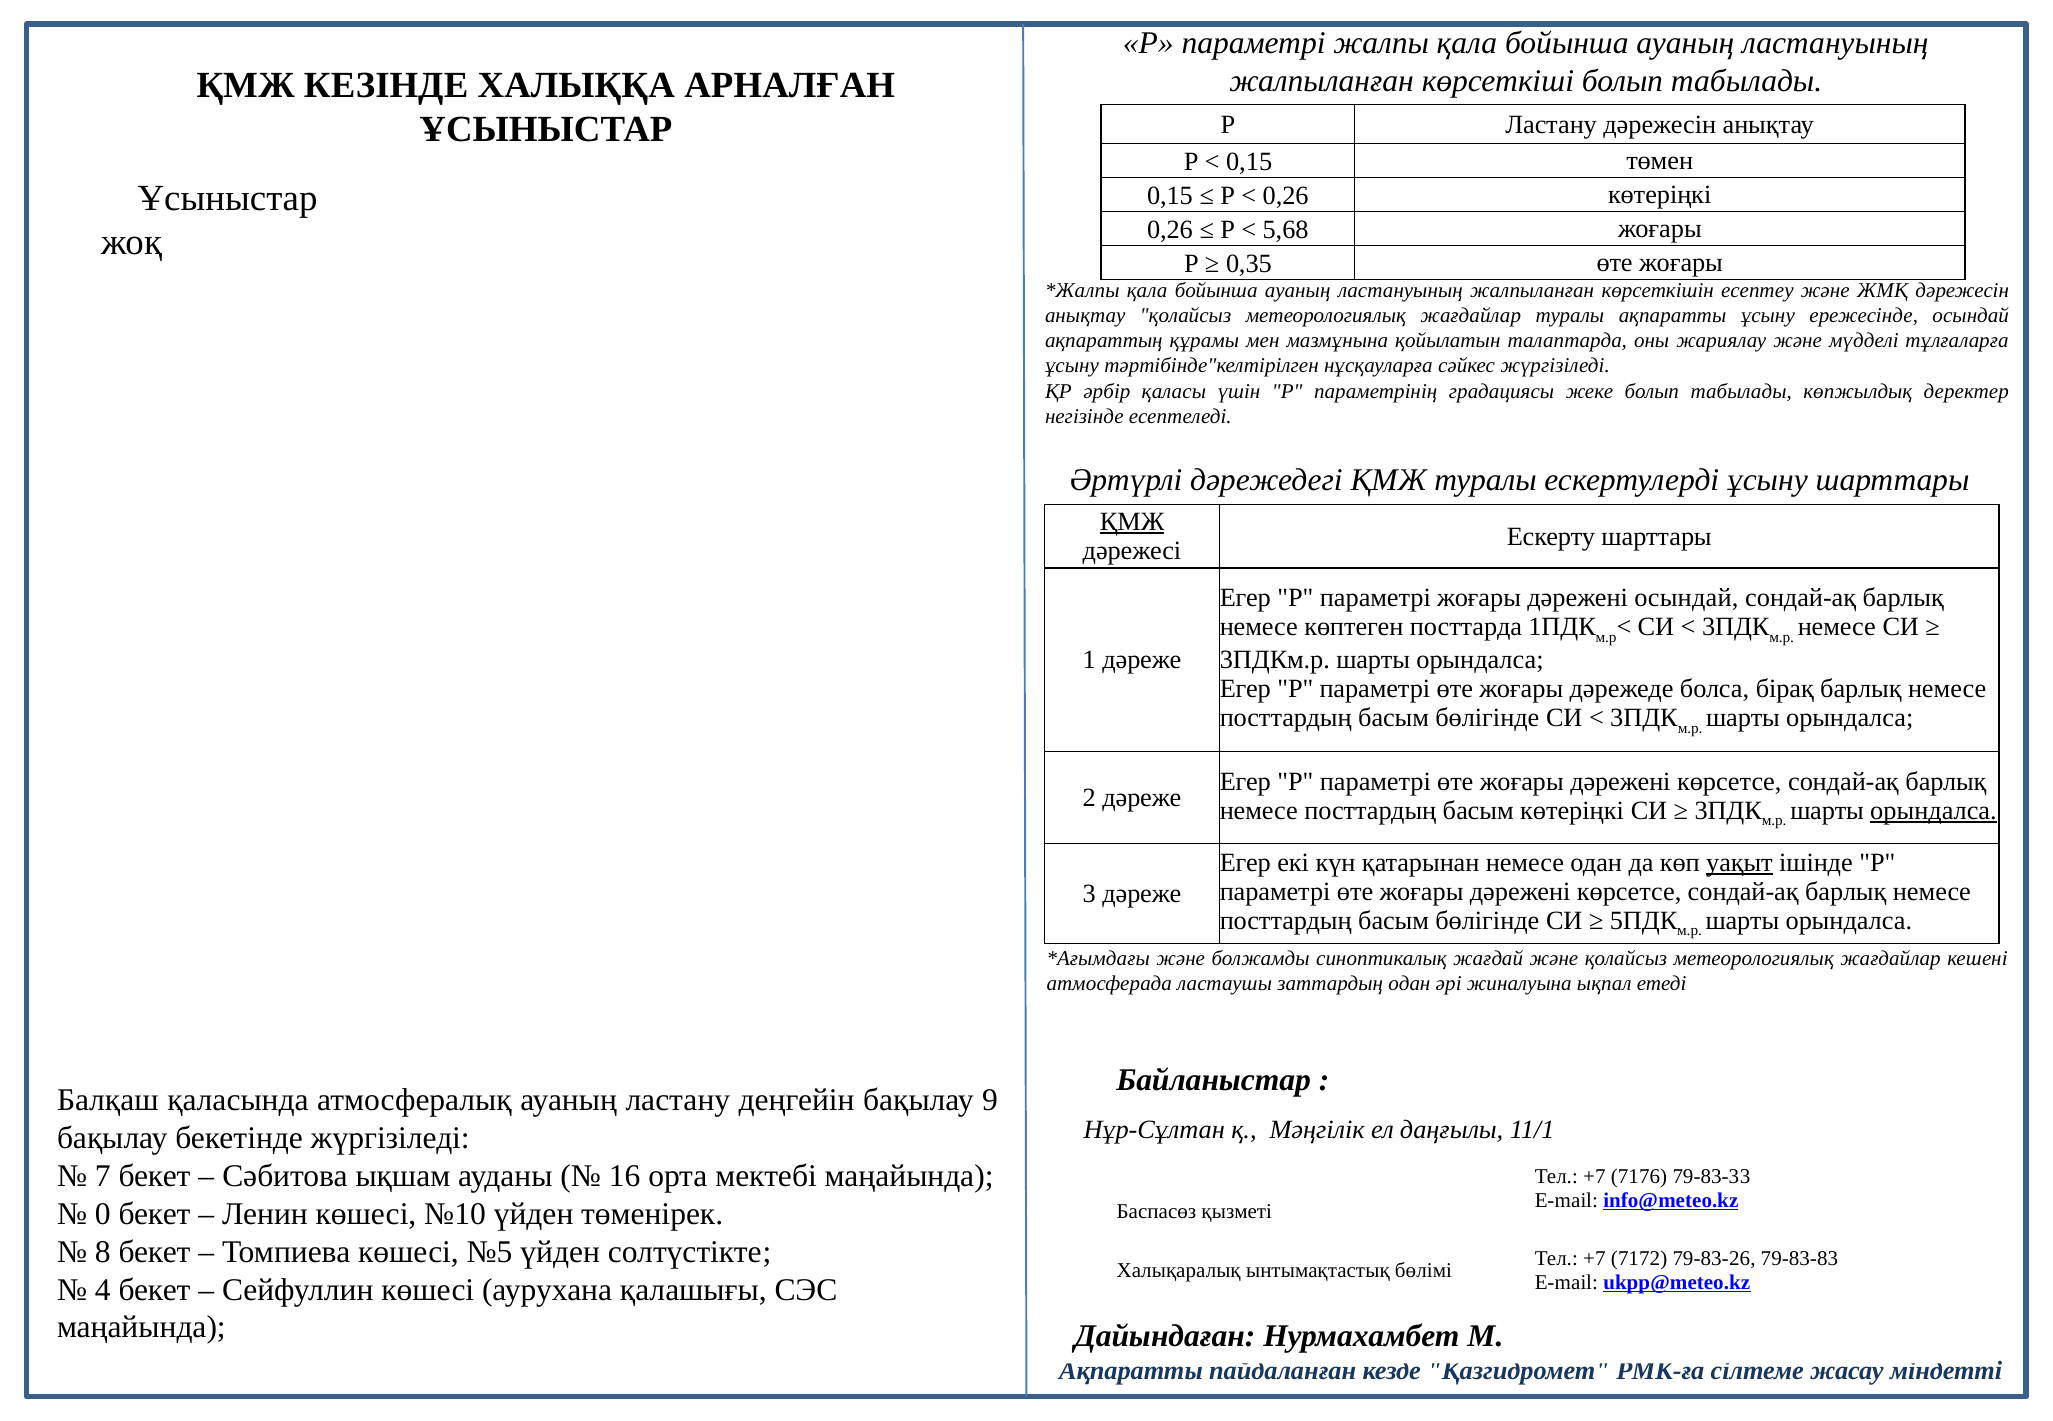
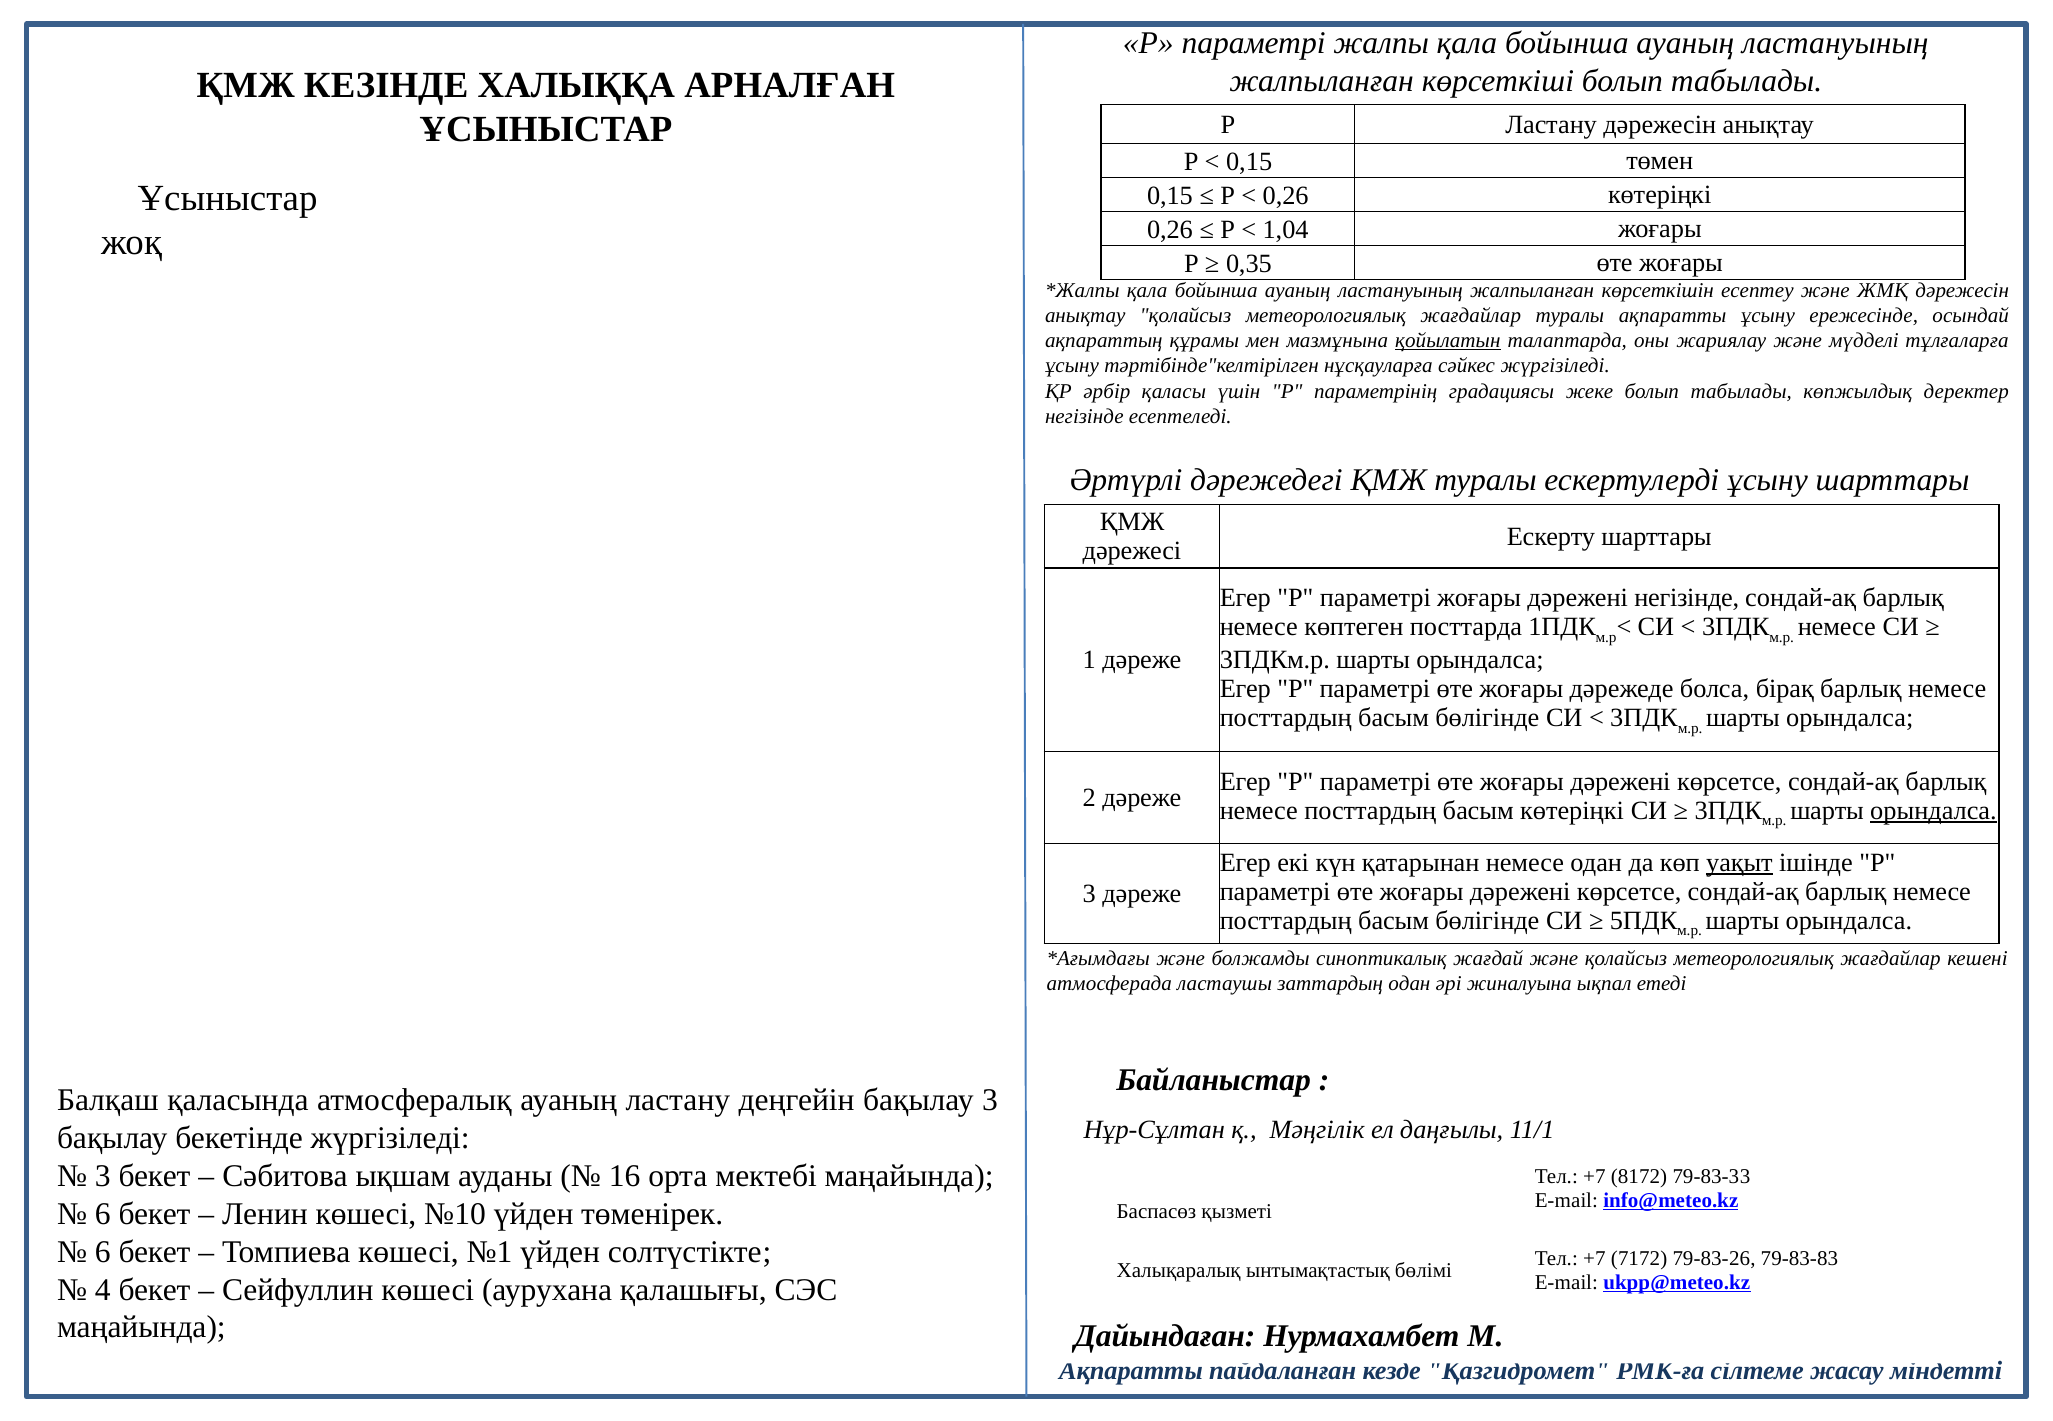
5,68: 5,68 -> 1,04 (1286, 230)
қойылатын underline: none -> present (1448, 341)
ҚМЖ underline: present -> none (1132, 522)
дәрежені осындай: осындай -> негізінде (1687, 598)
бақылау 9: 9 -> 3 (990, 1100)
7: 7 -> 3 (103, 1176)
7176: 7176 -> 8172 (1639, 1177)
0: 0 -> 6 (103, 1214)
8: 8 -> 6 (103, 1252)
№5: №5 -> №1 (490, 1252)
